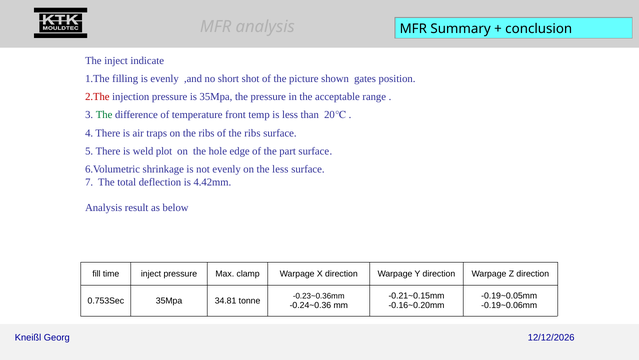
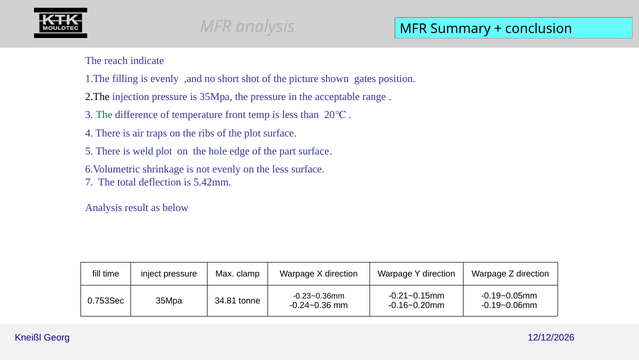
The inject: inject -> reach (116, 60)
2.The colour: red -> black (97, 97)
of the ribs: ribs -> plot (252, 133)
4.42mm: 4.42mm -> 5.42mm (212, 182)
